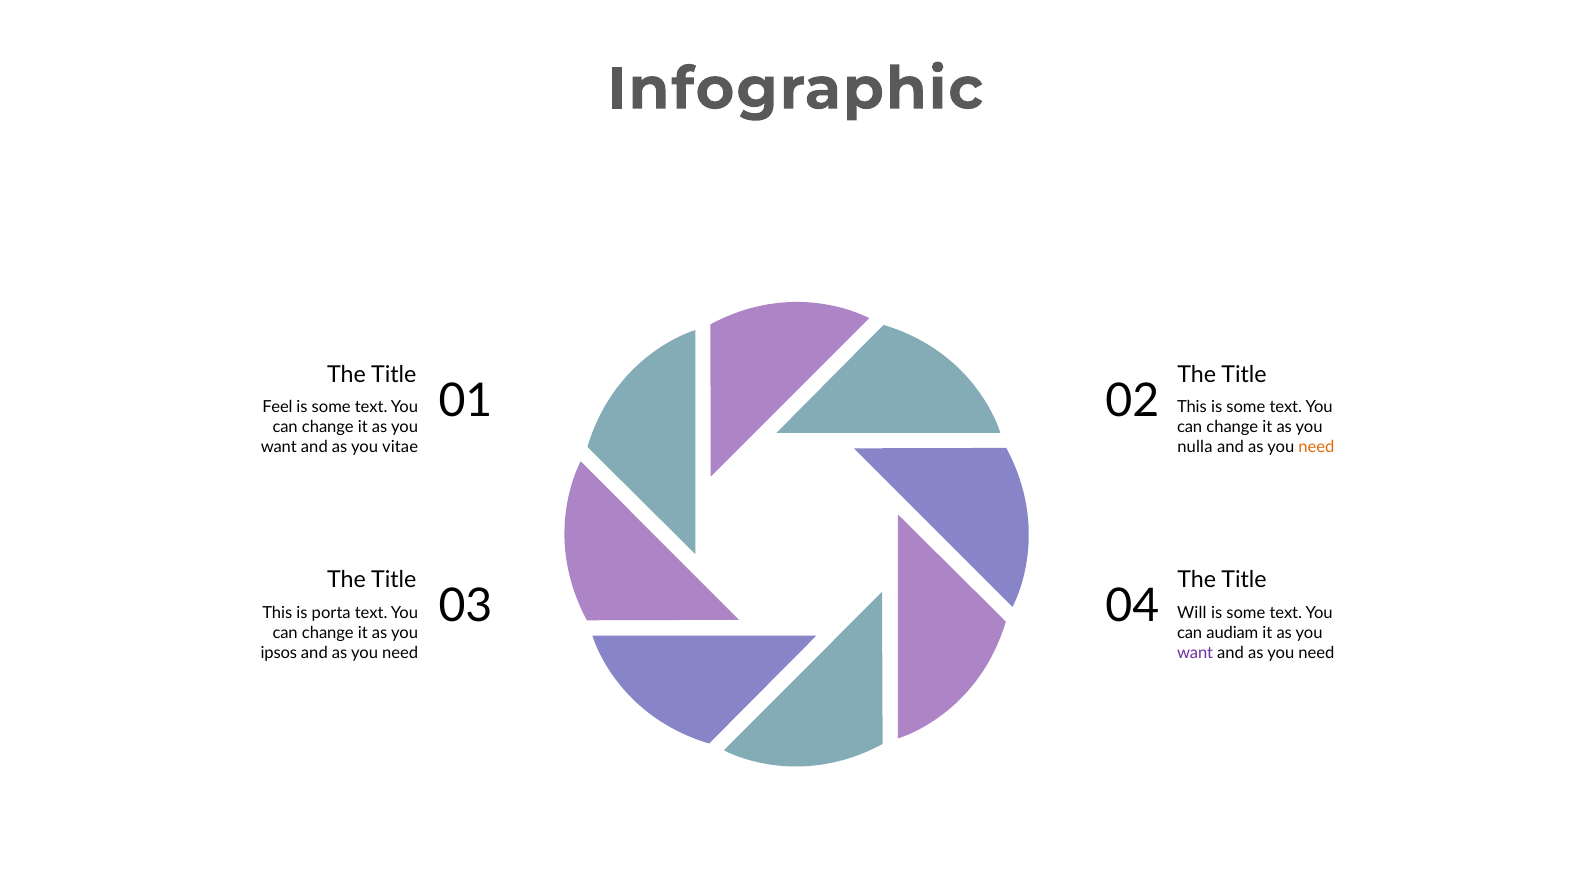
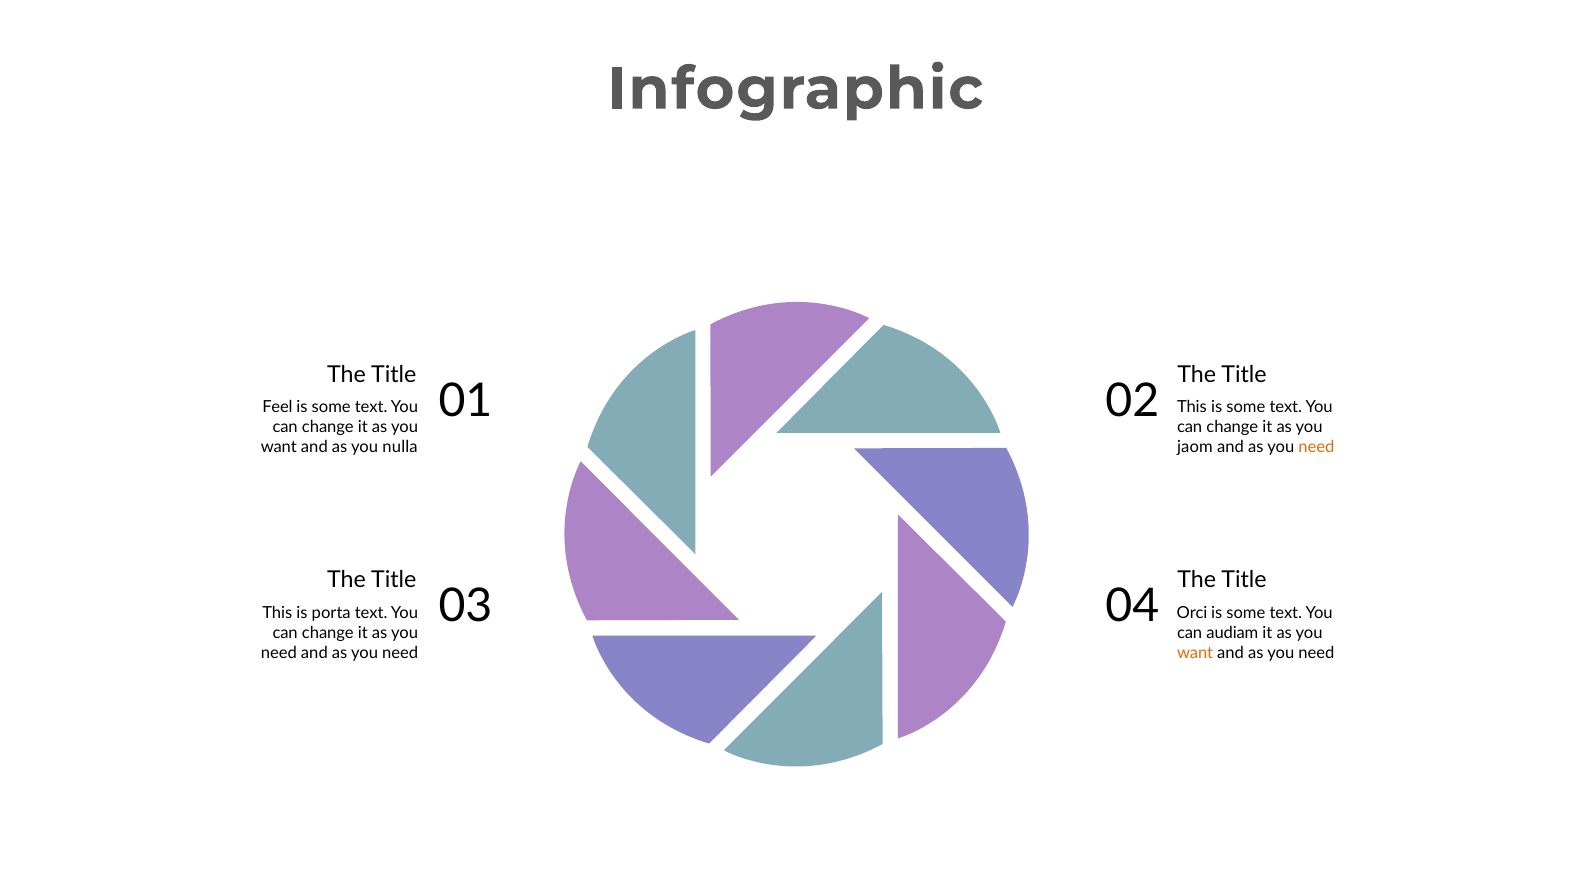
vitae: vitae -> nulla (400, 447)
nulla: nulla -> jaom (1195, 447)
Will: Will -> Orci (1192, 612)
ipsos: ipsos -> need (279, 652)
want colour: purple -> orange (1195, 652)
